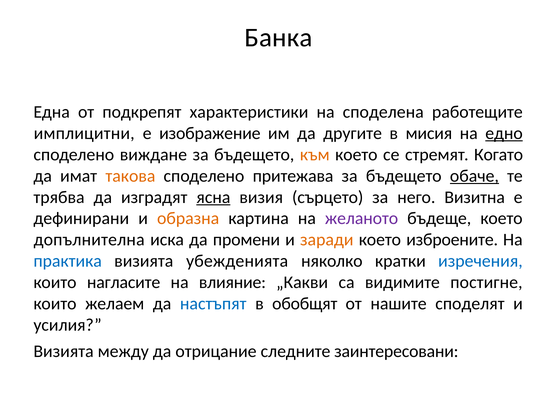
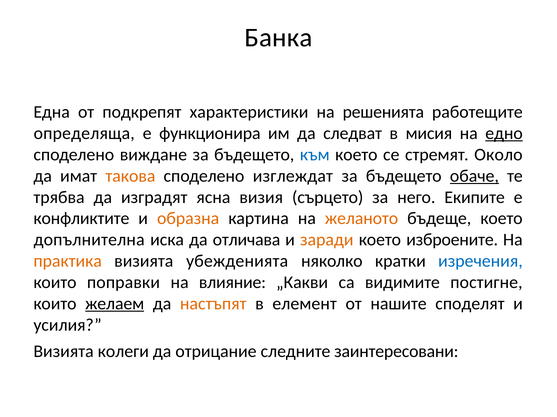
споделена: споделена -> решенията (383, 112)
имплицитни: имплицитни -> определяща (84, 134)
изображение: изображение -> функционира (210, 134)
другите: другите -> следват (353, 134)
към colour: orange -> blue (315, 155)
Когато: Когато -> Около (498, 155)
притежава: притежава -> изглеждат (293, 176)
ясна underline: present -> none (213, 198)
Визитна: Визитна -> Екипите (475, 198)
дефинирани: дефинирани -> конфликтите (81, 219)
желаното colour: purple -> orange (362, 219)
промени: промени -> отличава (247, 240)
практика colour: blue -> orange (68, 262)
нагласите: нагласите -> поправки (123, 283)
желаем underline: none -> present (115, 304)
настъпят colour: blue -> orange (213, 304)
обобщят: обобщят -> елемент (305, 304)
между: между -> колеги (123, 352)
